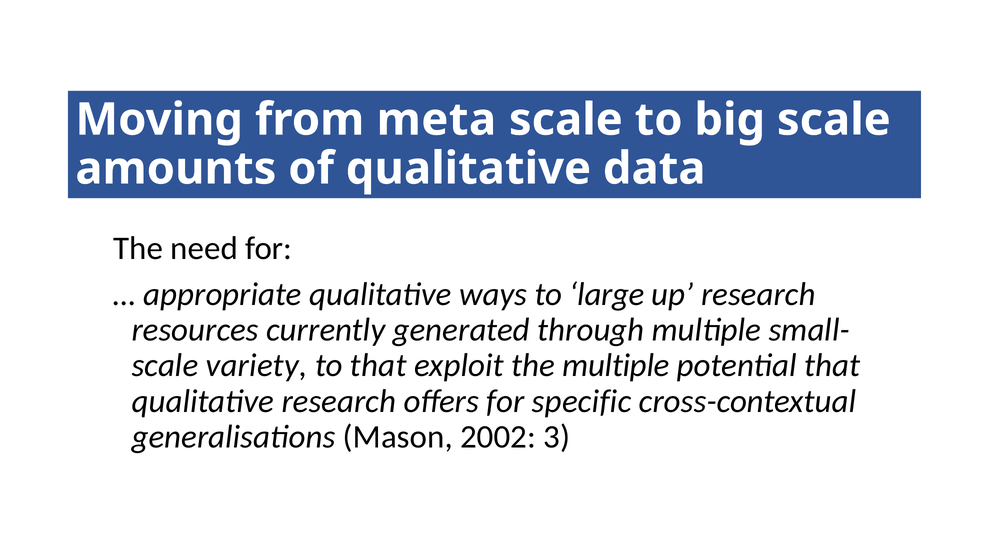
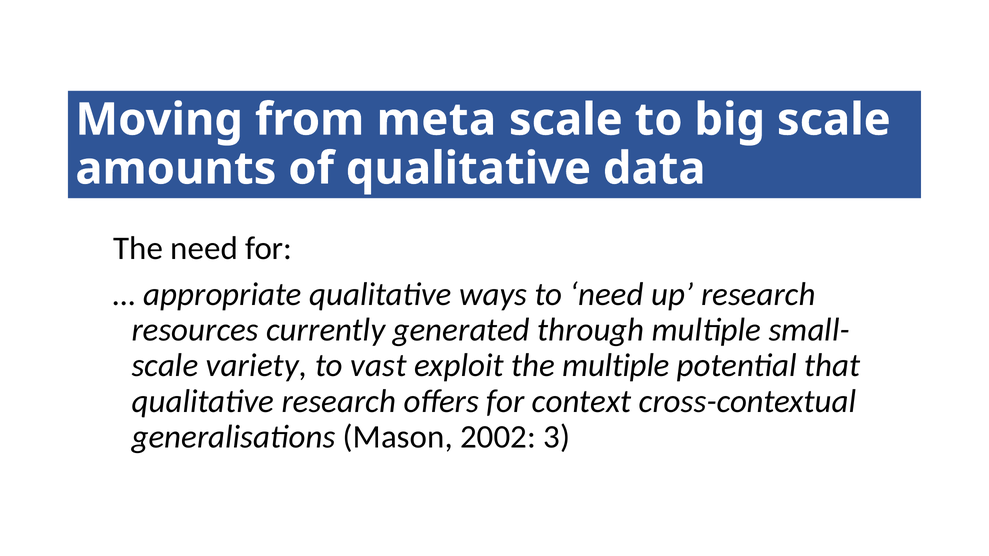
to large: large -> need (607, 295)
to that: that -> vast (378, 366)
specific: specific -> context (582, 401)
